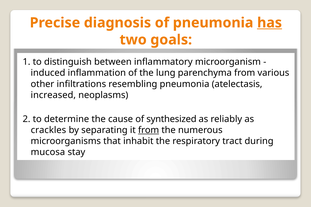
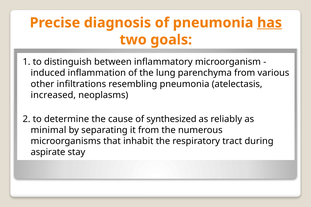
crackles: crackles -> minimal (48, 130)
from underline: present -> none (149, 130)
mucosa: mucosa -> aspirate (48, 152)
